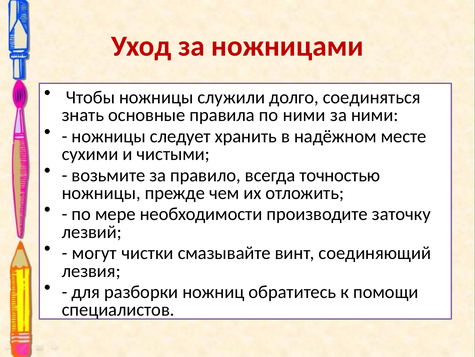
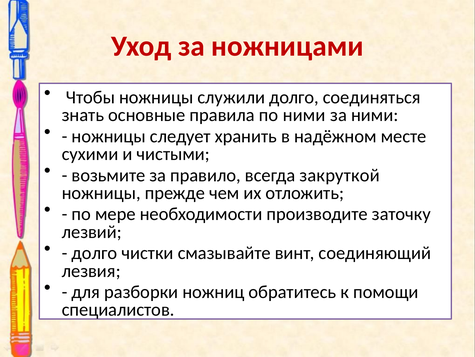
точностью: точностью -> закруткой (340, 175)
могут: могут -> долго (94, 253)
